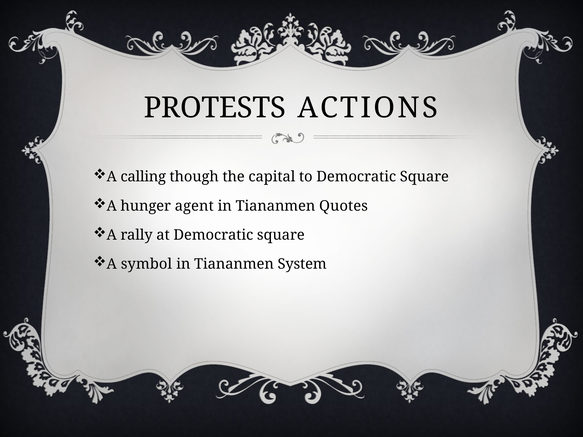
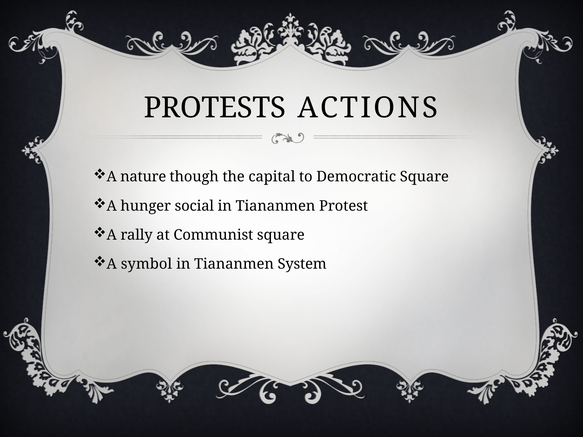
calling: calling -> nature (143, 177)
agent: agent -> social (194, 206)
Quotes: Quotes -> Protest (344, 206)
at Democratic: Democratic -> Communist (213, 235)
